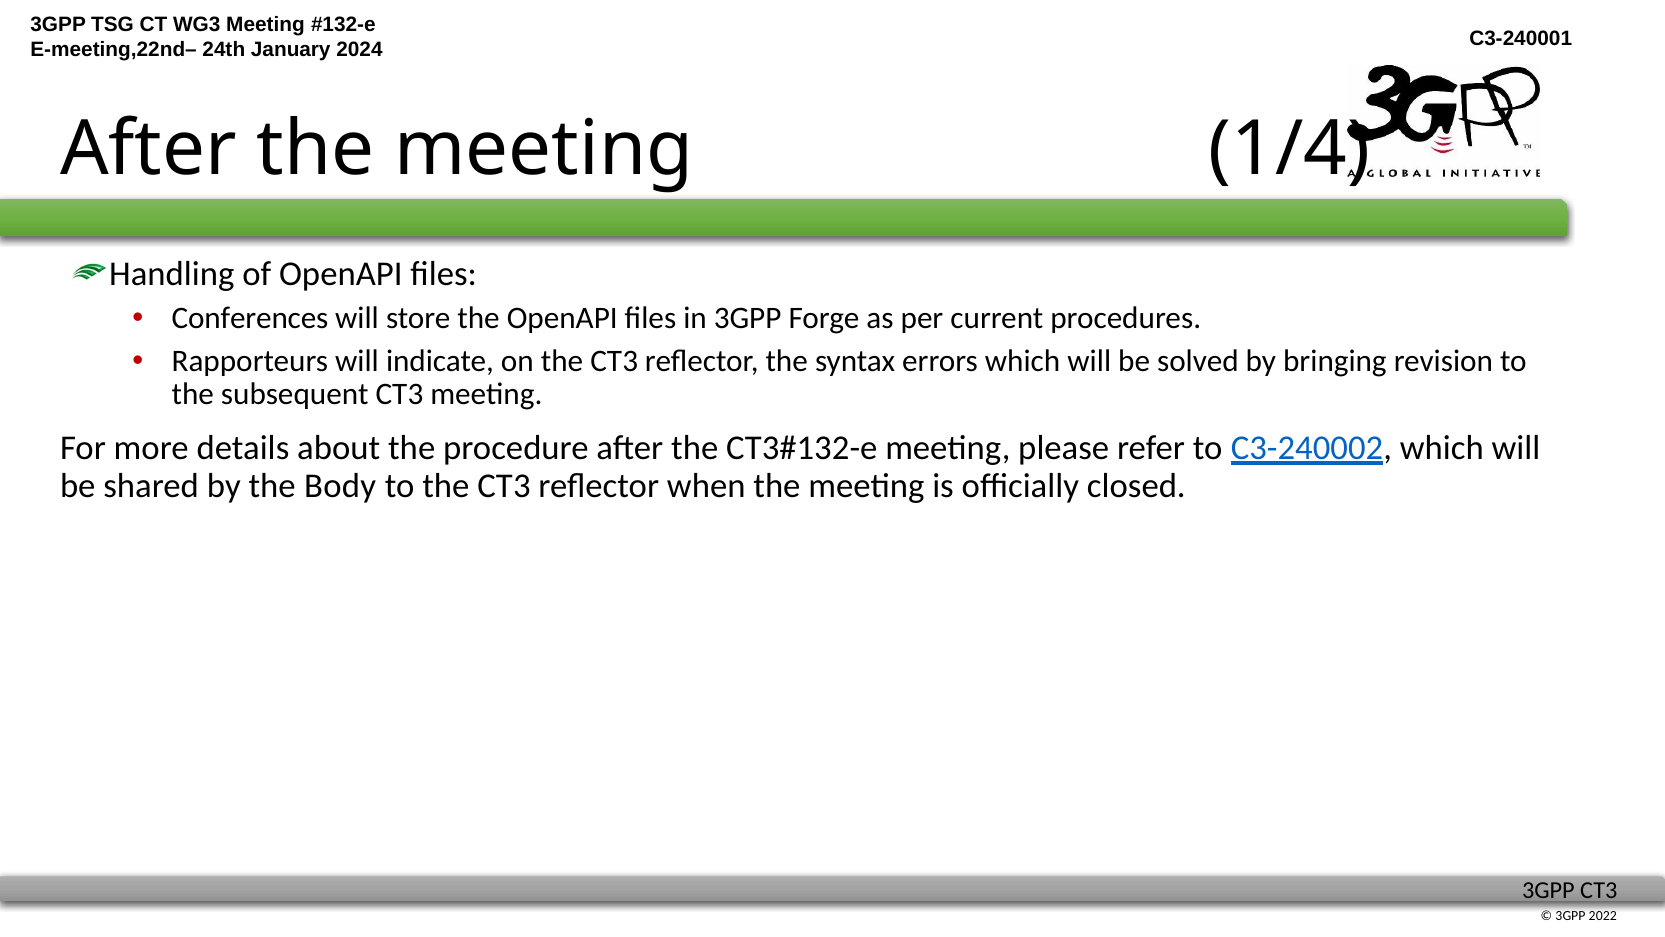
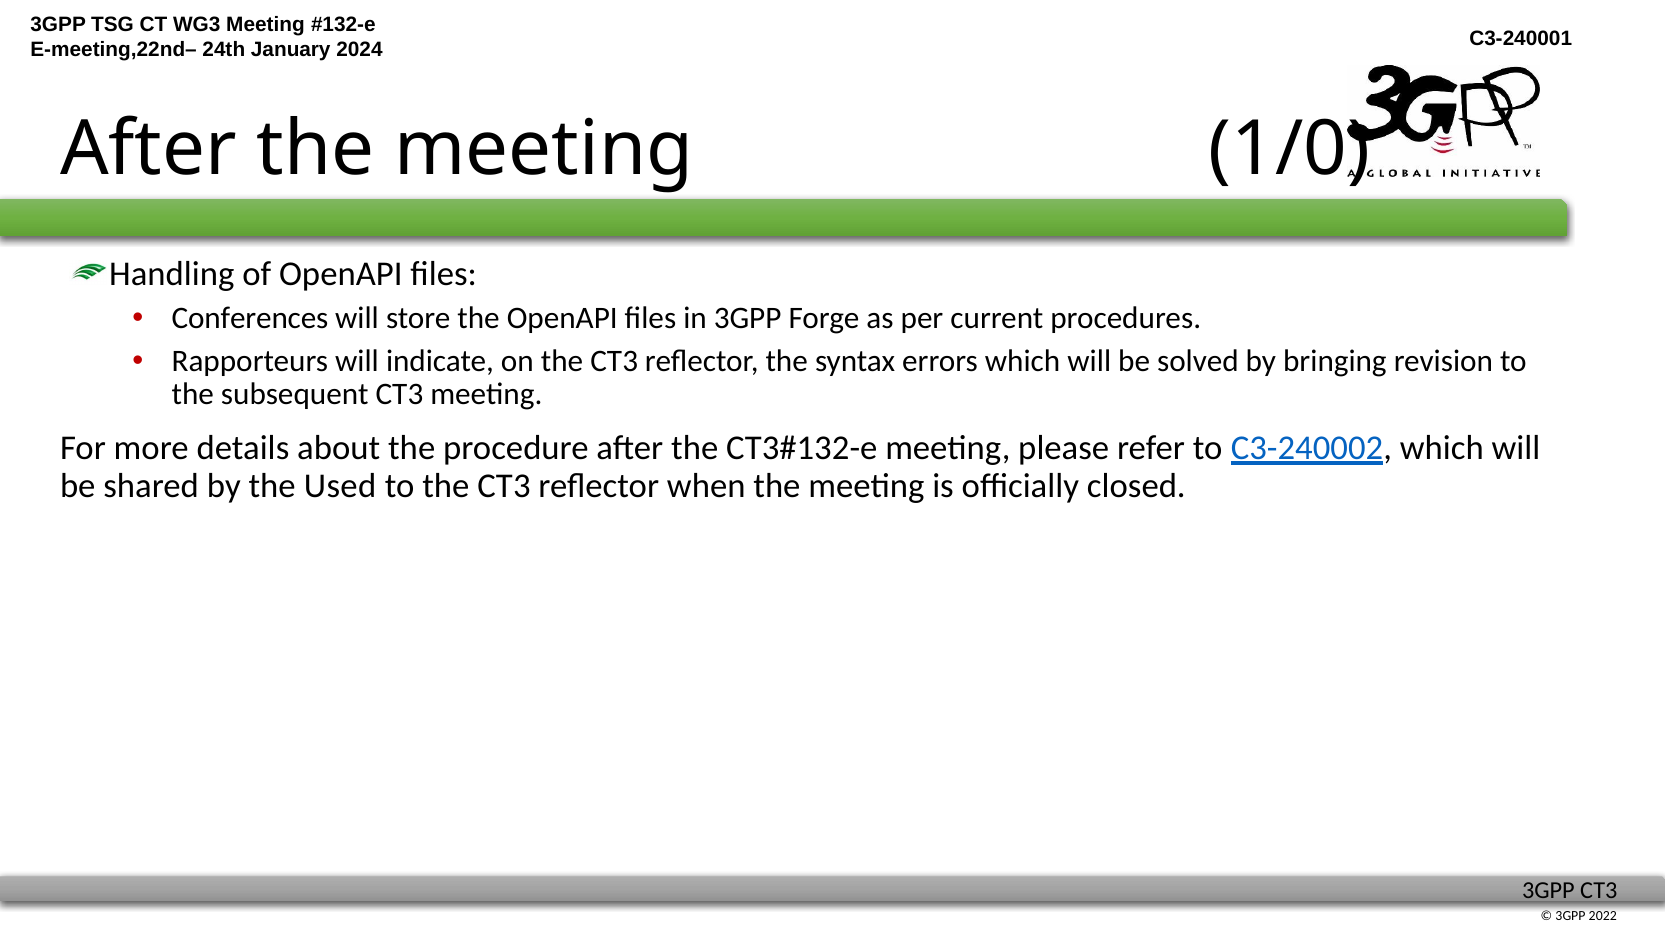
1/4: 1/4 -> 1/0 (1289, 149)
Body: Body -> Used (340, 486)
